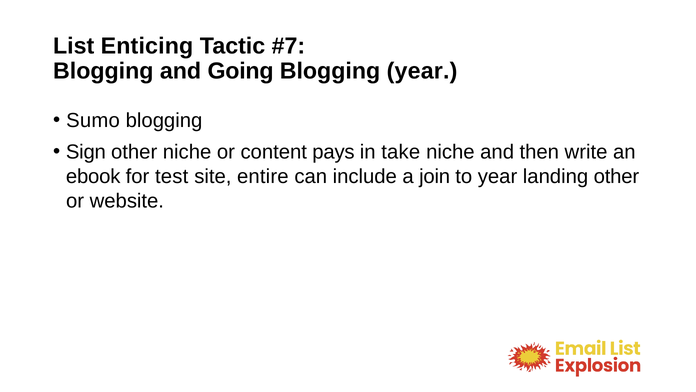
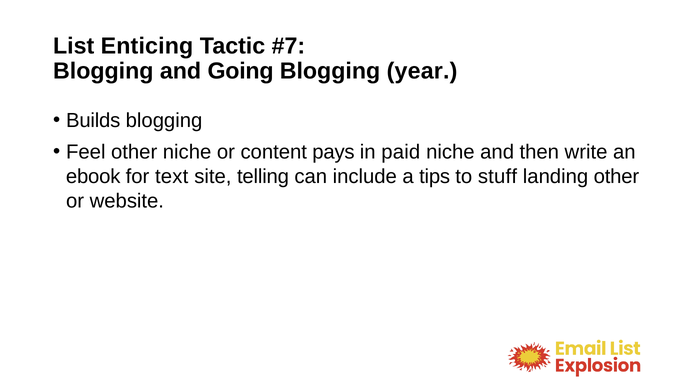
Sumo: Sumo -> Builds (93, 120)
Sign: Sign -> Feel (86, 152)
take: take -> paid (401, 152)
test: test -> text (172, 176)
entire: entire -> telling (263, 176)
join: join -> tips (435, 176)
to year: year -> stuff (497, 176)
